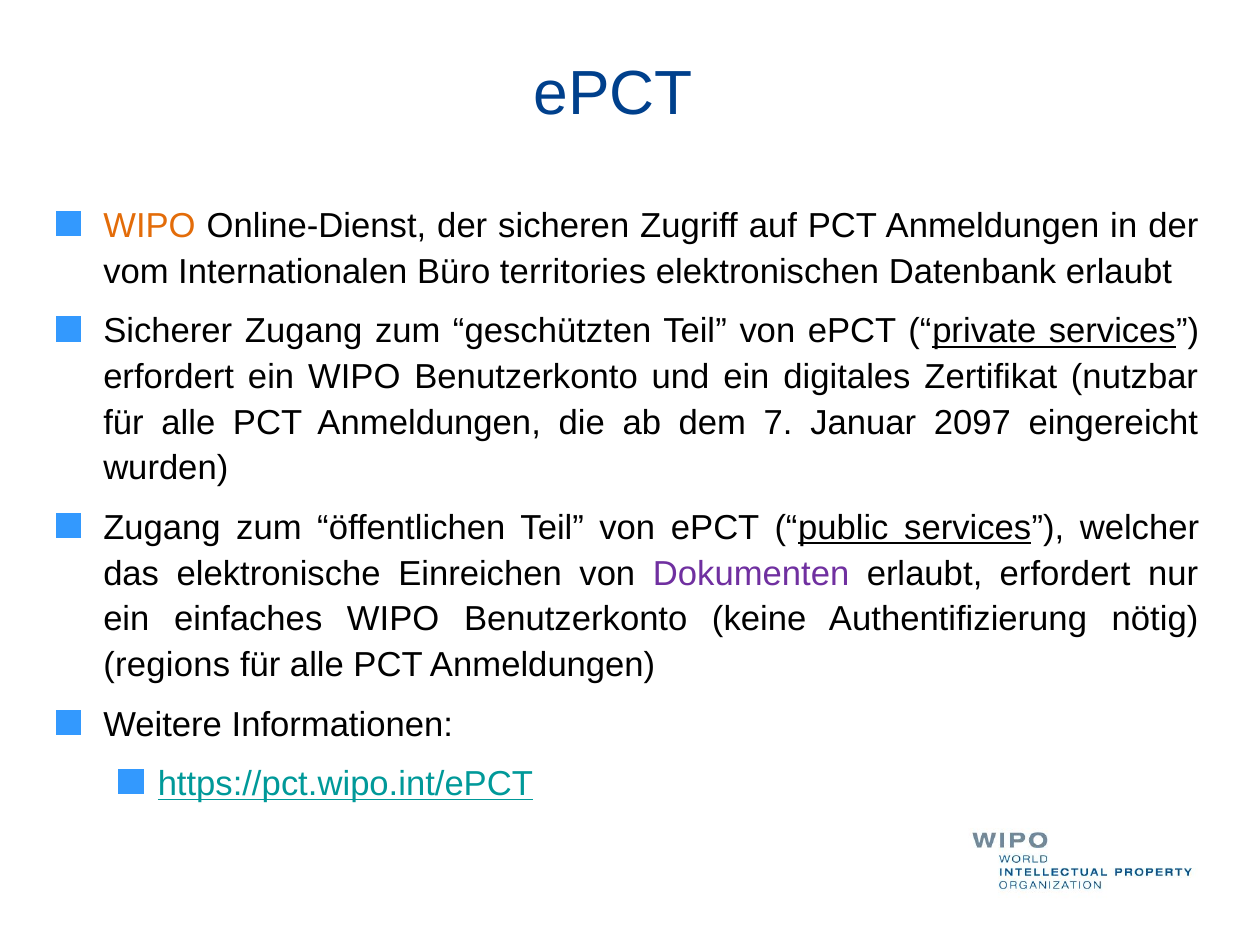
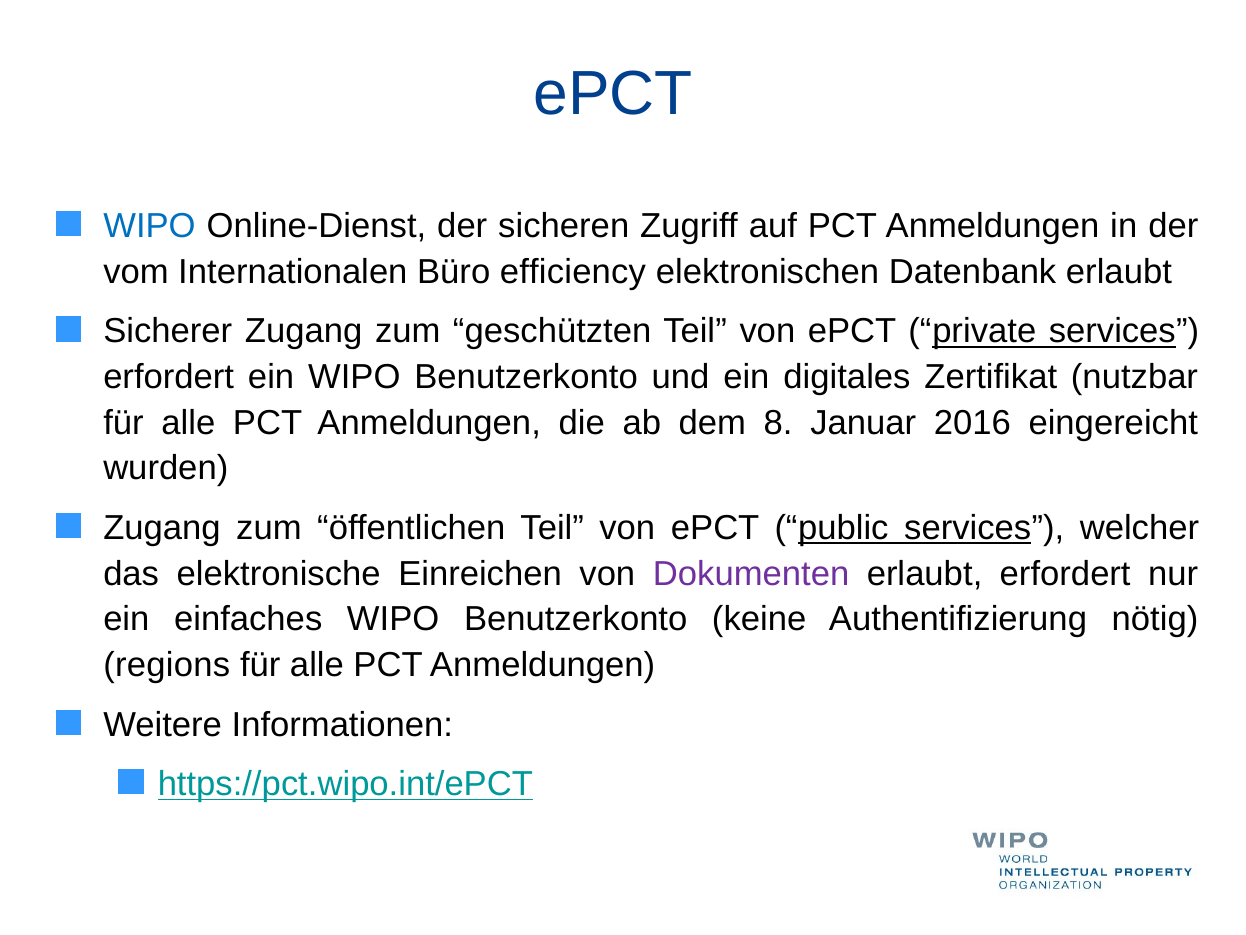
WIPO colour: orange -> blue (149, 226)
territories: territories -> efficiency (573, 272)
7: 7 -> 8 (778, 423)
2097: 2097 -> 2016 (972, 423)
